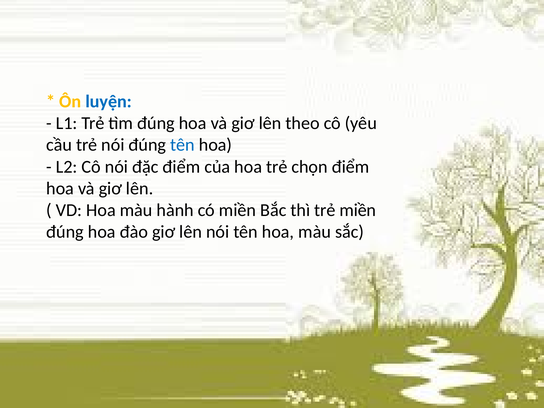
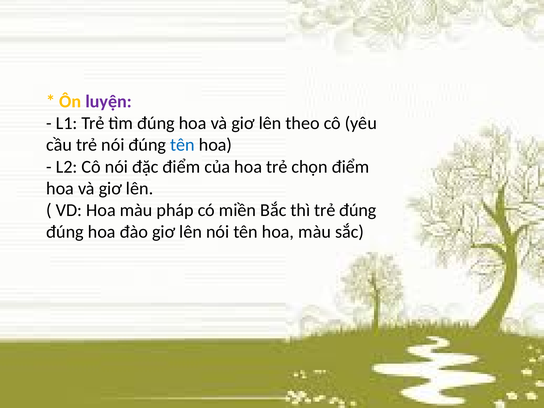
luyện colour: blue -> purple (109, 101)
hành: hành -> pháp (175, 210)
trẻ miền: miền -> đúng (358, 210)
